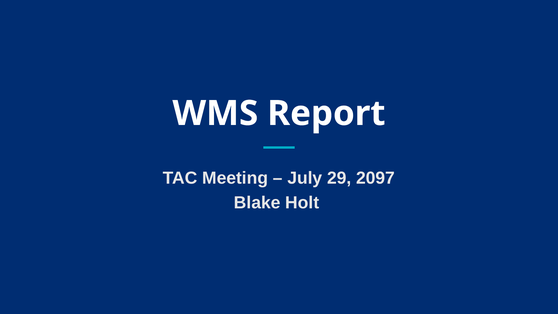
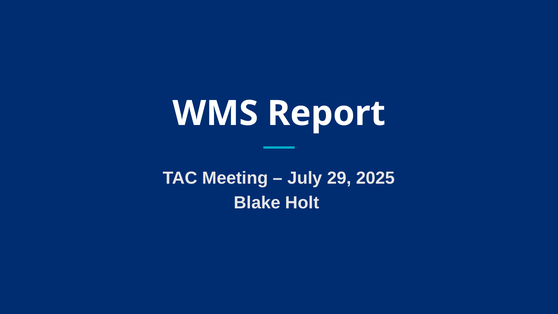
2097: 2097 -> 2025 (376, 178)
